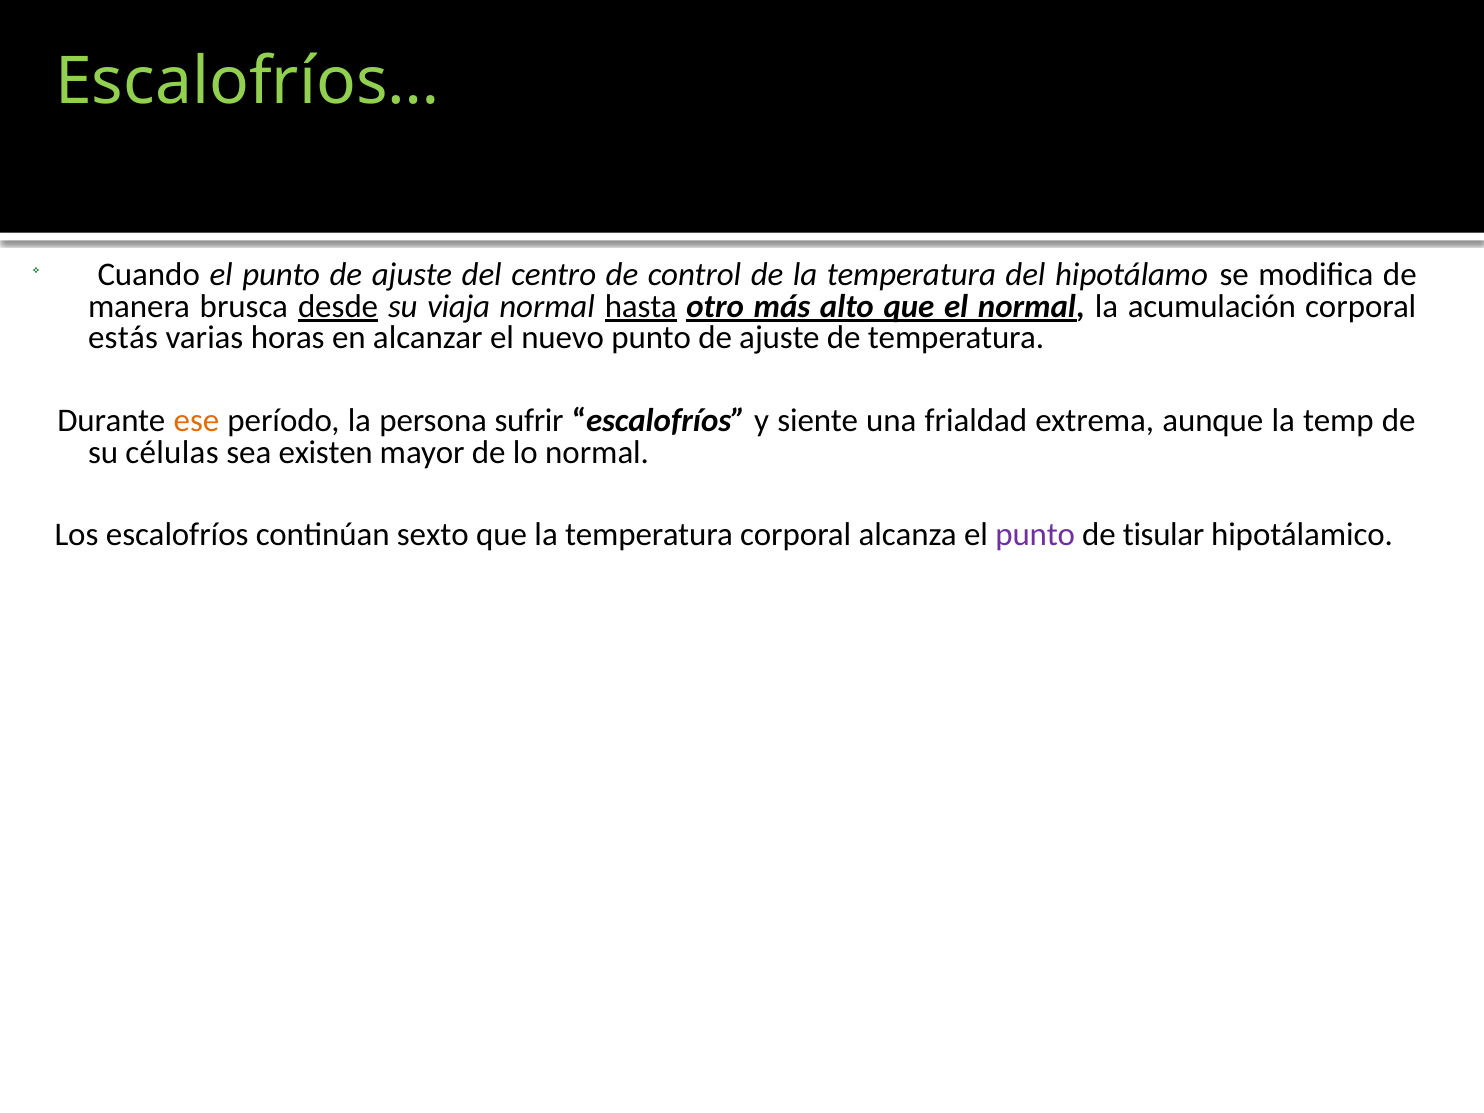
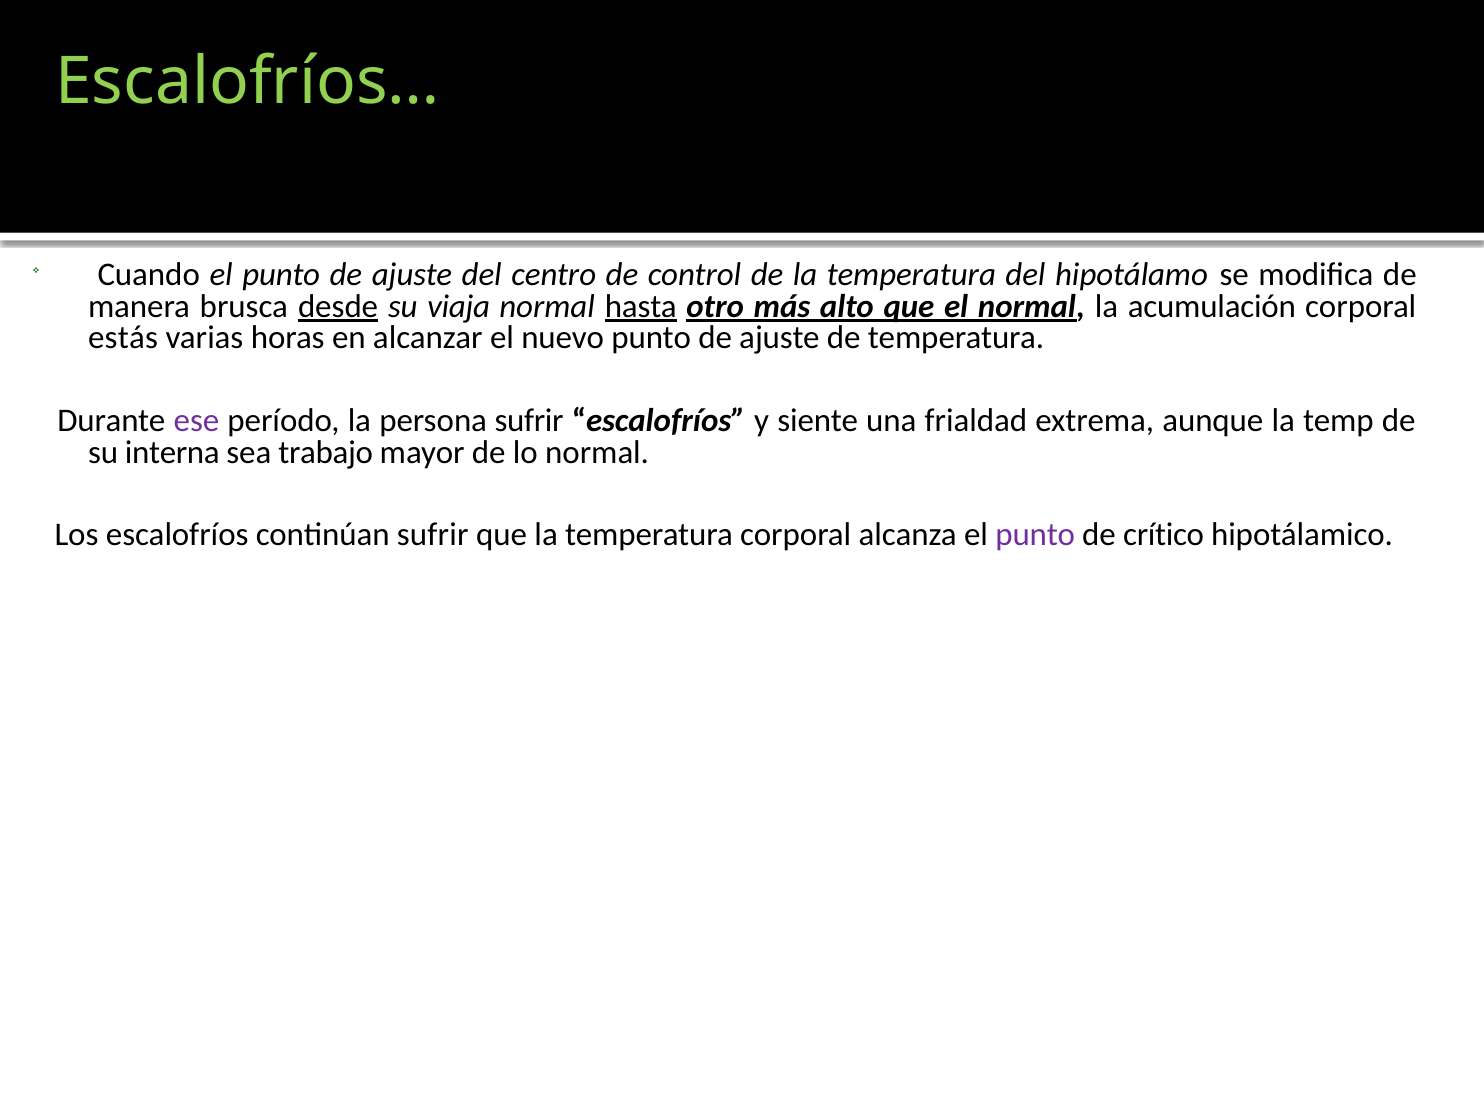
ese colour: orange -> purple (196, 421)
células: células -> interna (172, 452)
existen: existen -> trabajo (326, 452)
continúan sexto: sexto -> sufrir (433, 535)
tisular: tisular -> crítico (1164, 535)
